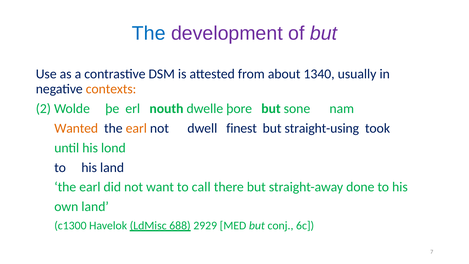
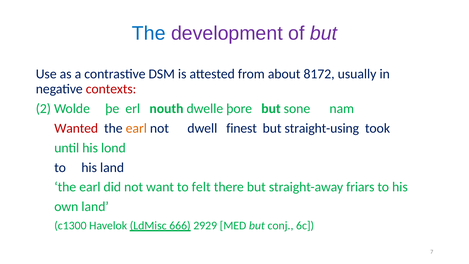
1340: 1340 -> 8172 (319, 74)
contexts colour: orange -> red (111, 89)
Wanted colour: orange -> red (76, 128)
call: call -> felt (201, 187)
done: done -> friars (360, 187)
688: 688 -> 666 (180, 225)
